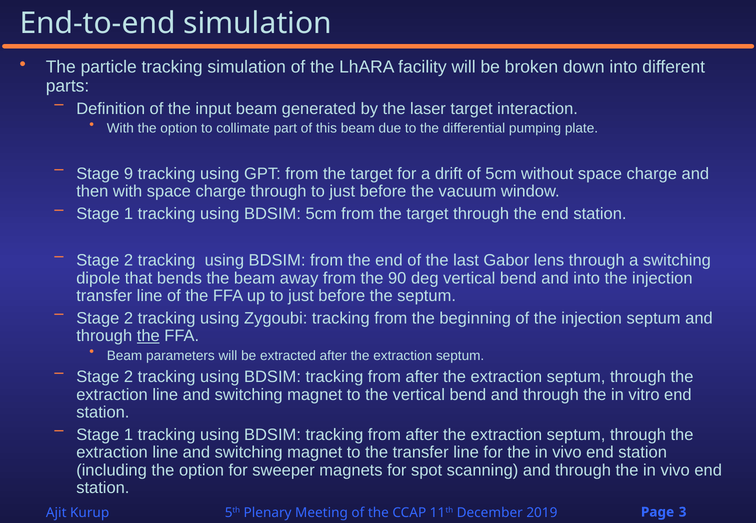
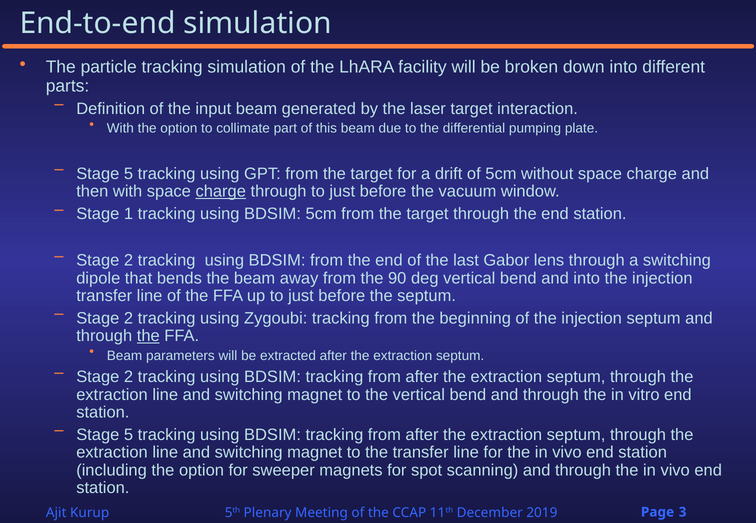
9: 9 -> 5 (129, 174)
charge underline: none -> present (221, 192)
1: 1 -> 5 (129, 435)
